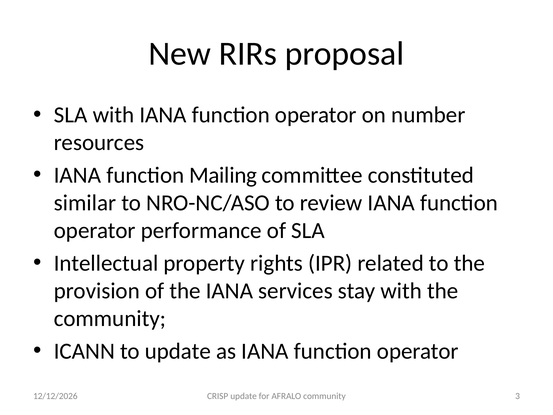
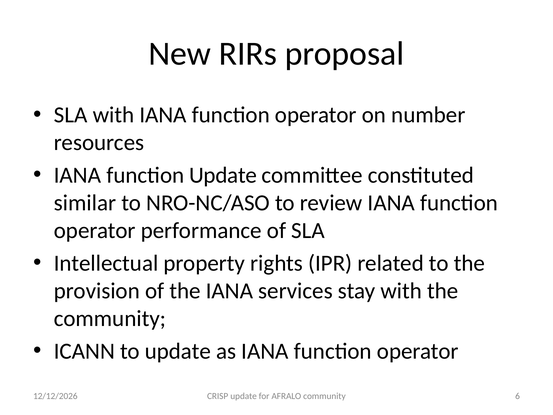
function Mailing: Mailing -> Update (223, 175)
3: 3 -> 6 (518, 396)
